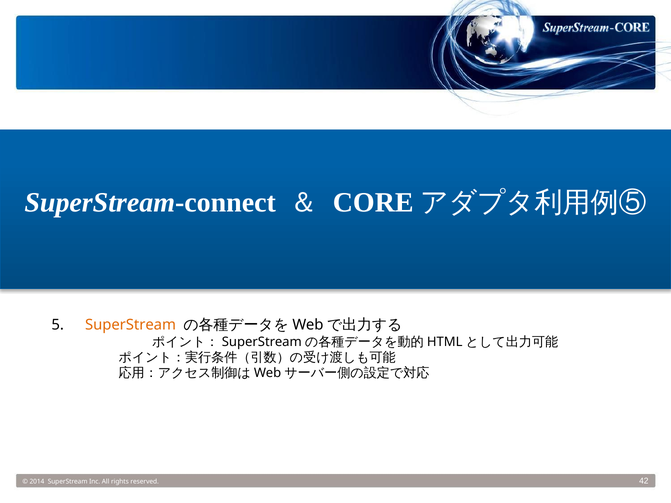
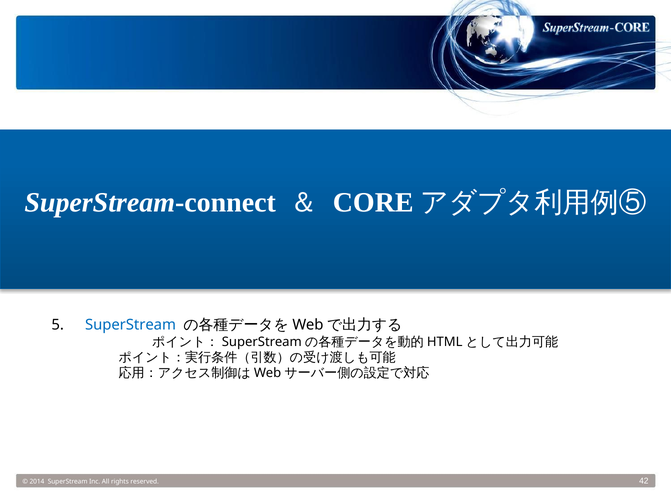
SuperStream colour: orange -> blue (130, 325)
